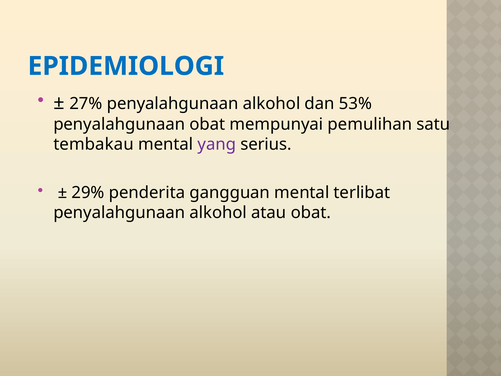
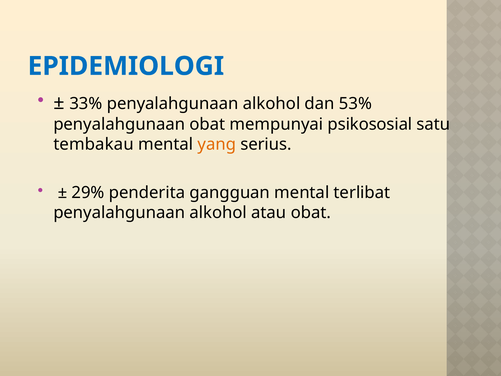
27%: 27% -> 33% (86, 104)
pemulihan: pemulihan -> psikososial (370, 124)
yang colour: purple -> orange (217, 144)
